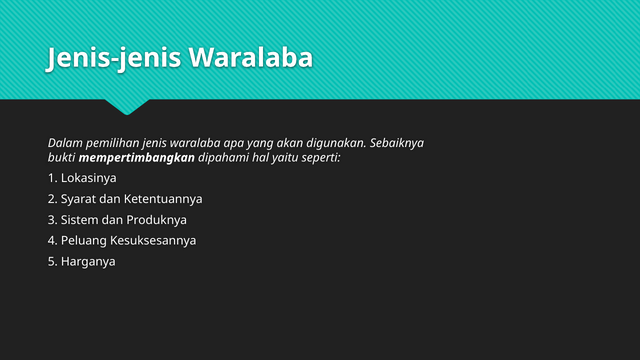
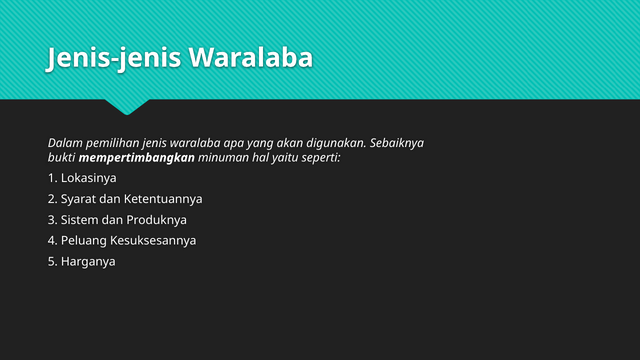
dipahami: dipahami -> minuman (224, 158)
